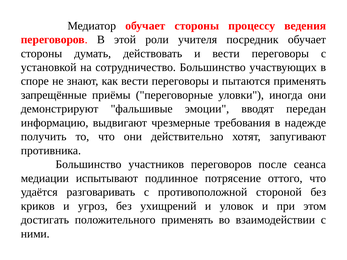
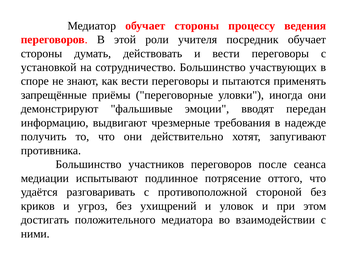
положительного применять: применять -> медиатора (187, 220)
